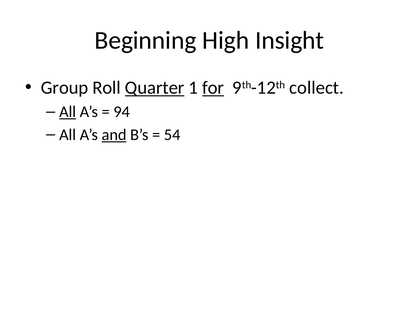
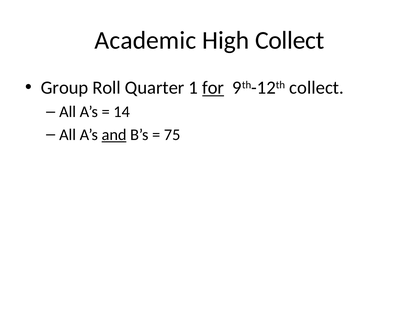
Beginning: Beginning -> Academic (145, 41)
High Insight: Insight -> Collect (290, 41)
Quarter underline: present -> none (155, 88)
All underline: present -> none (68, 112)
94: 94 -> 14 (122, 112)
54: 54 -> 75 (172, 135)
